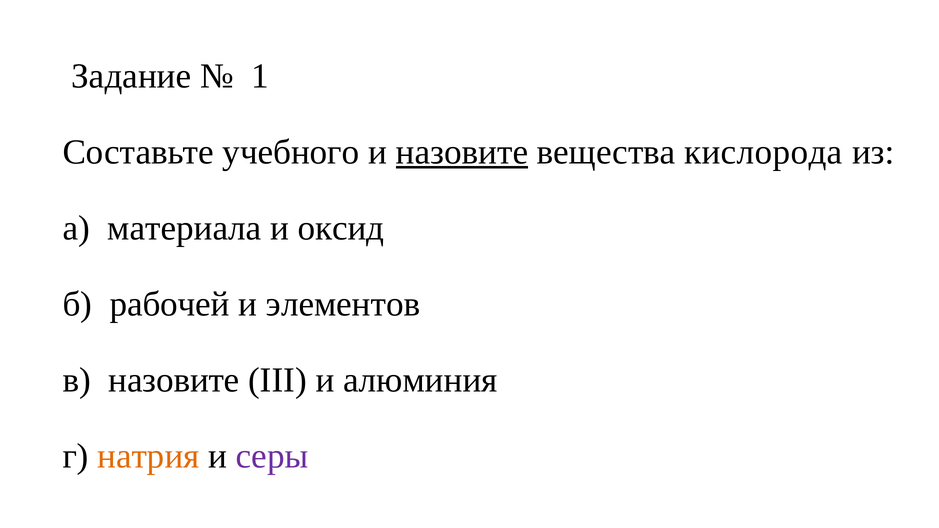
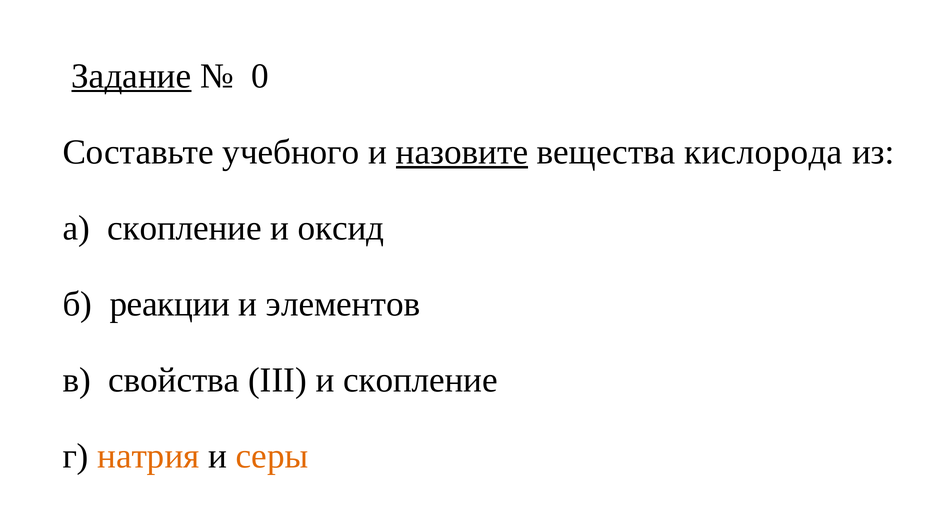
Задание underline: none -> present (131, 76)
1: 1 -> 0 (260, 76)
а материала: материала -> скопление (185, 228)
рабочей: рабочей -> реакции (170, 304)
в назовите: назовите -> свойства (174, 380)
и алюминия: алюминия -> скопление (420, 380)
серы colour: purple -> orange (272, 456)
